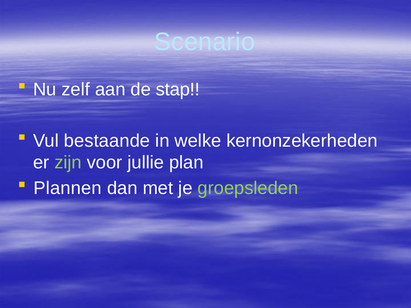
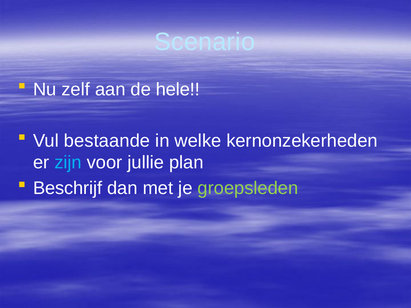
stap: stap -> hele (178, 90)
zijn colour: light green -> light blue (68, 163)
Plannen: Plannen -> Beschrijf (68, 188)
